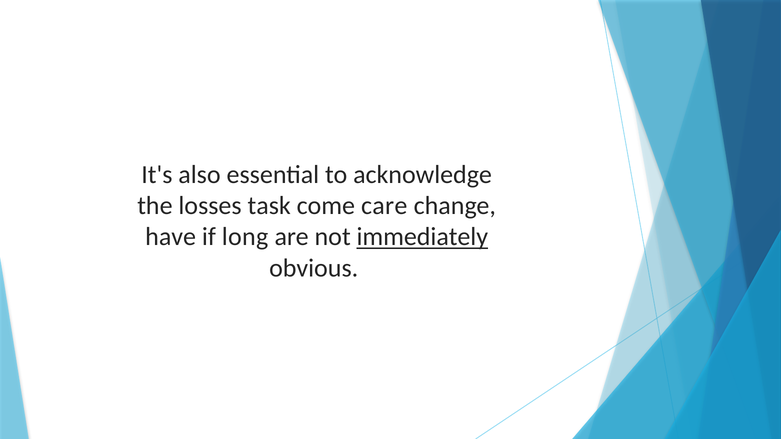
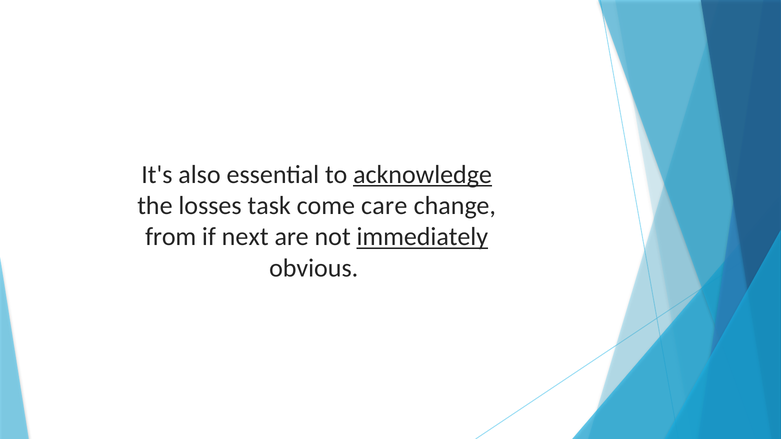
acknowledge underline: none -> present (423, 175)
have: have -> from (171, 237)
long: long -> next (245, 237)
